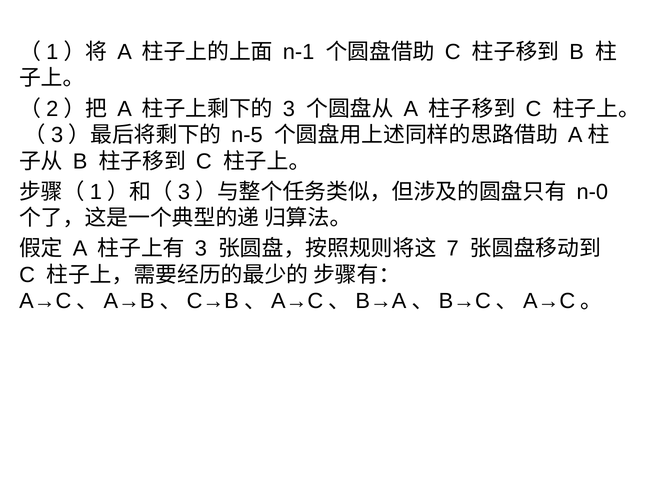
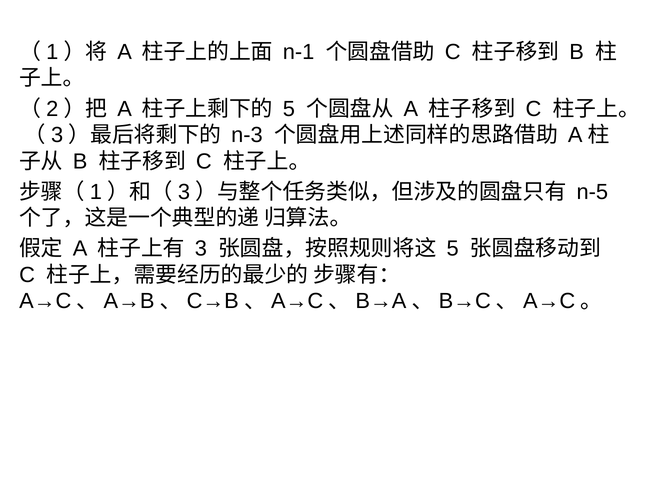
3: 3 -> 5 (289, 109)
n-5: n-5 -> n-3 (247, 135)
n-0: n-0 -> n-5 (592, 192)
7: 7 -> 5 (453, 248)
